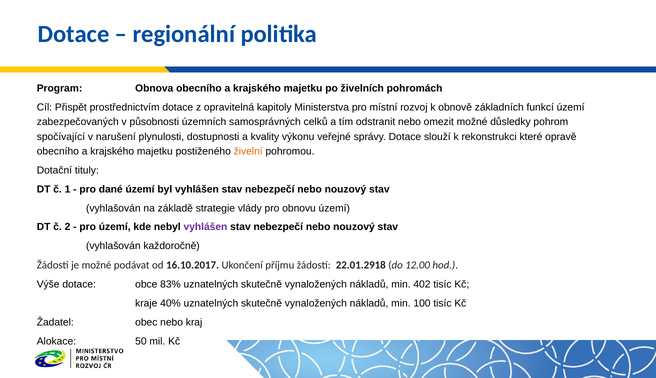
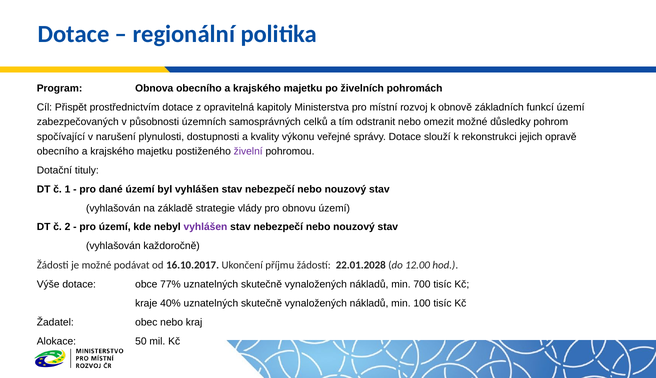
které: které -> jejich (531, 137)
živelní colour: orange -> purple (248, 151)
22.01.2918: 22.01.2918 -> 22.01.2028 (361, 265)
83%: 83% -> 77% (170, 284)
402: 402 -> 700 (422, 284)
